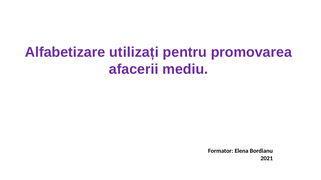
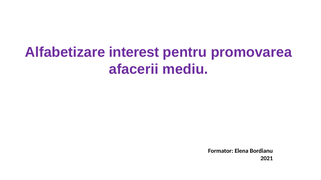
utilizați: utilizați -> interest (134, 52)
